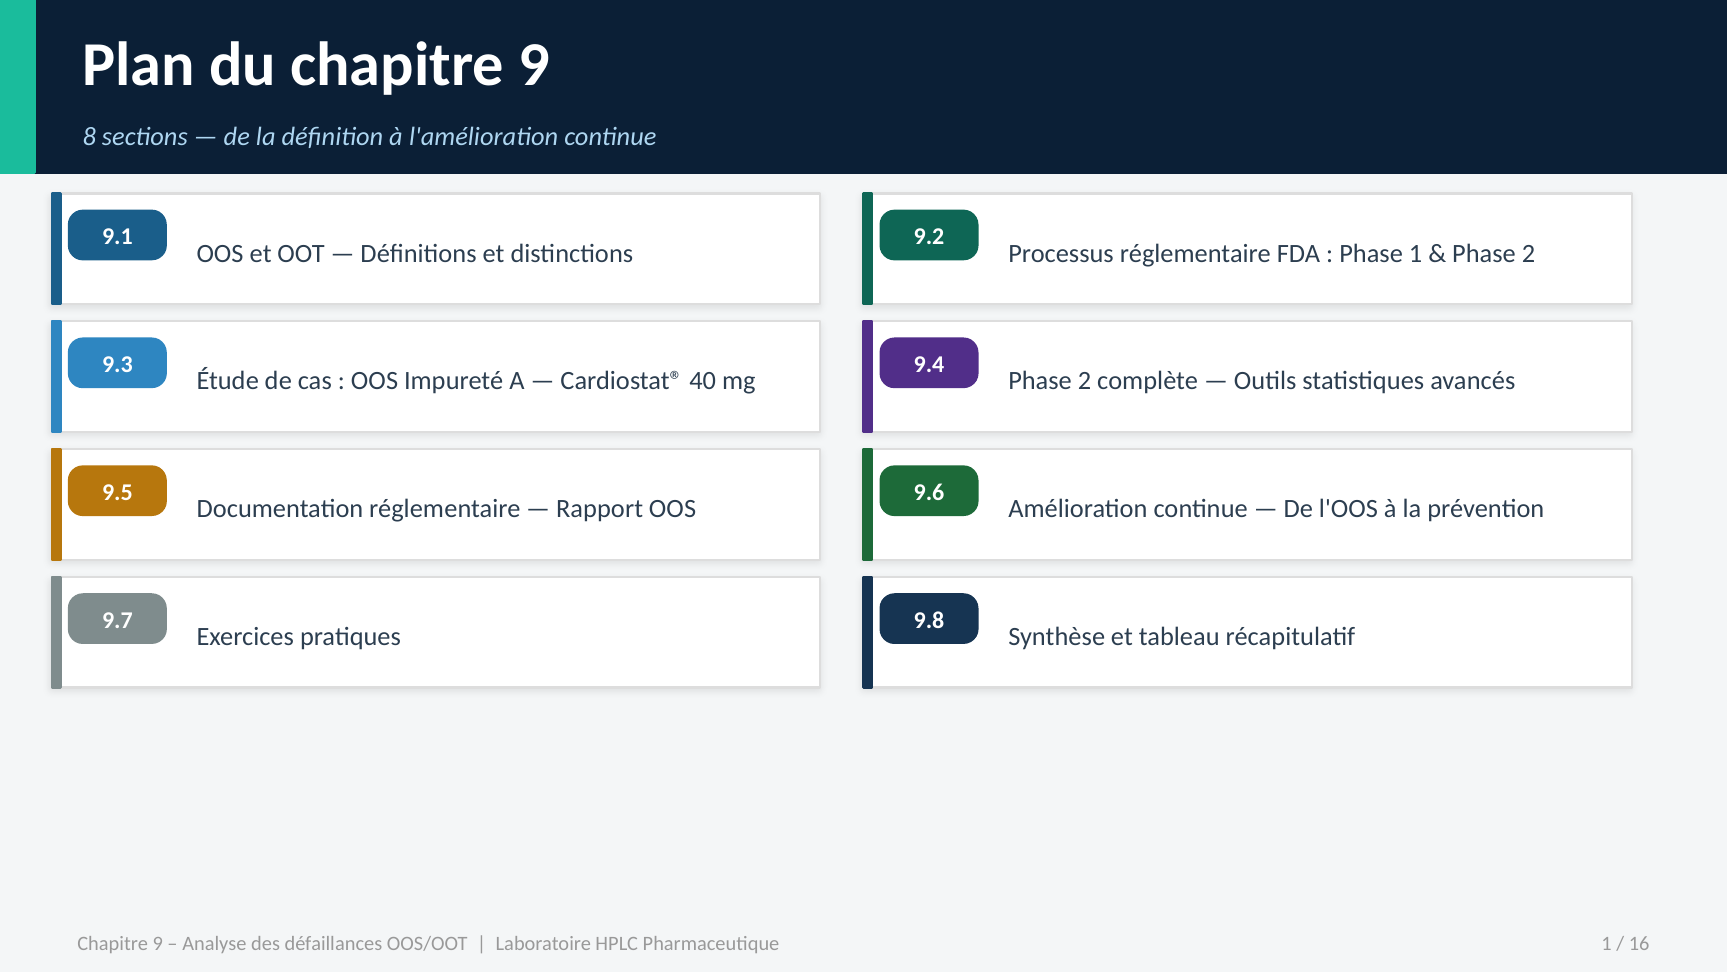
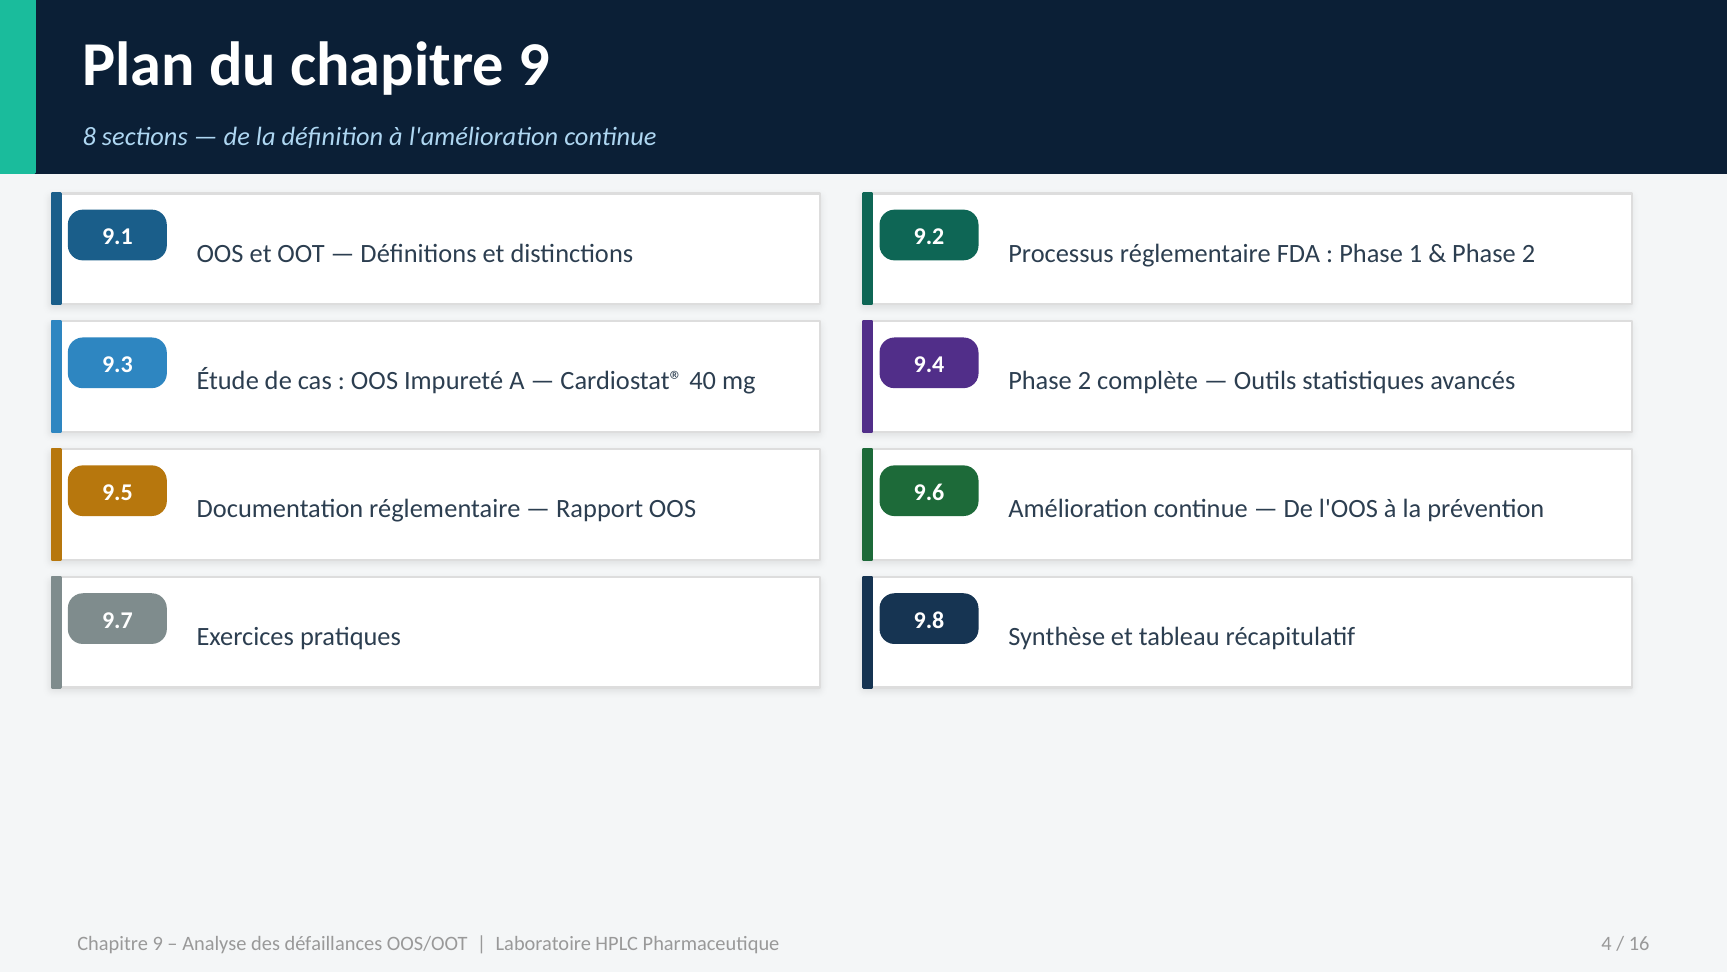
Pharmaceutique 1: 1 -> 4 (1607, 943)
